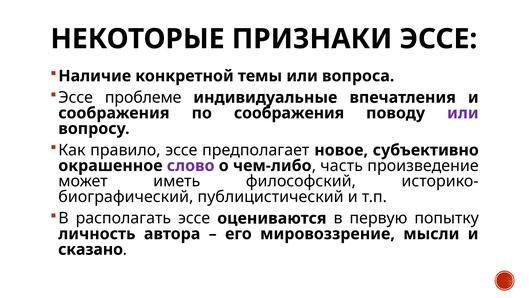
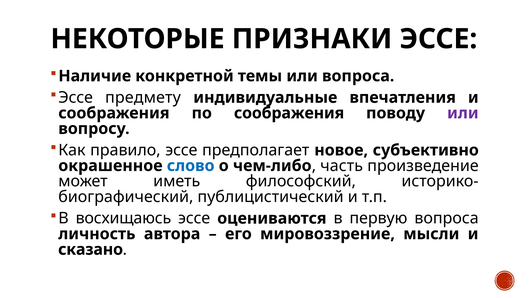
проблеме: проблеме -> предмету (143, 97)
слово colour: purple -> blue (191, 165)
располагать: располагать -> восхищаюсь (123, 218)
первую попытку: попытку -> вопроса (447, 218)
